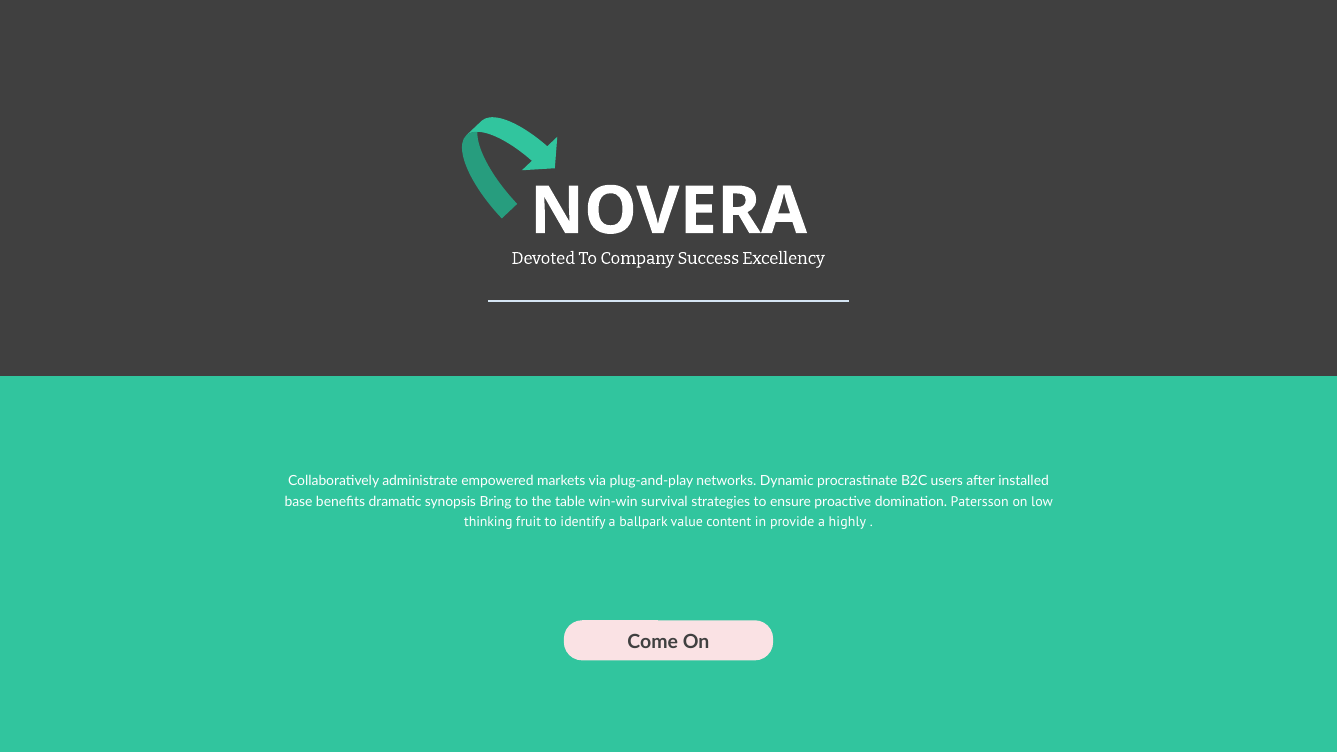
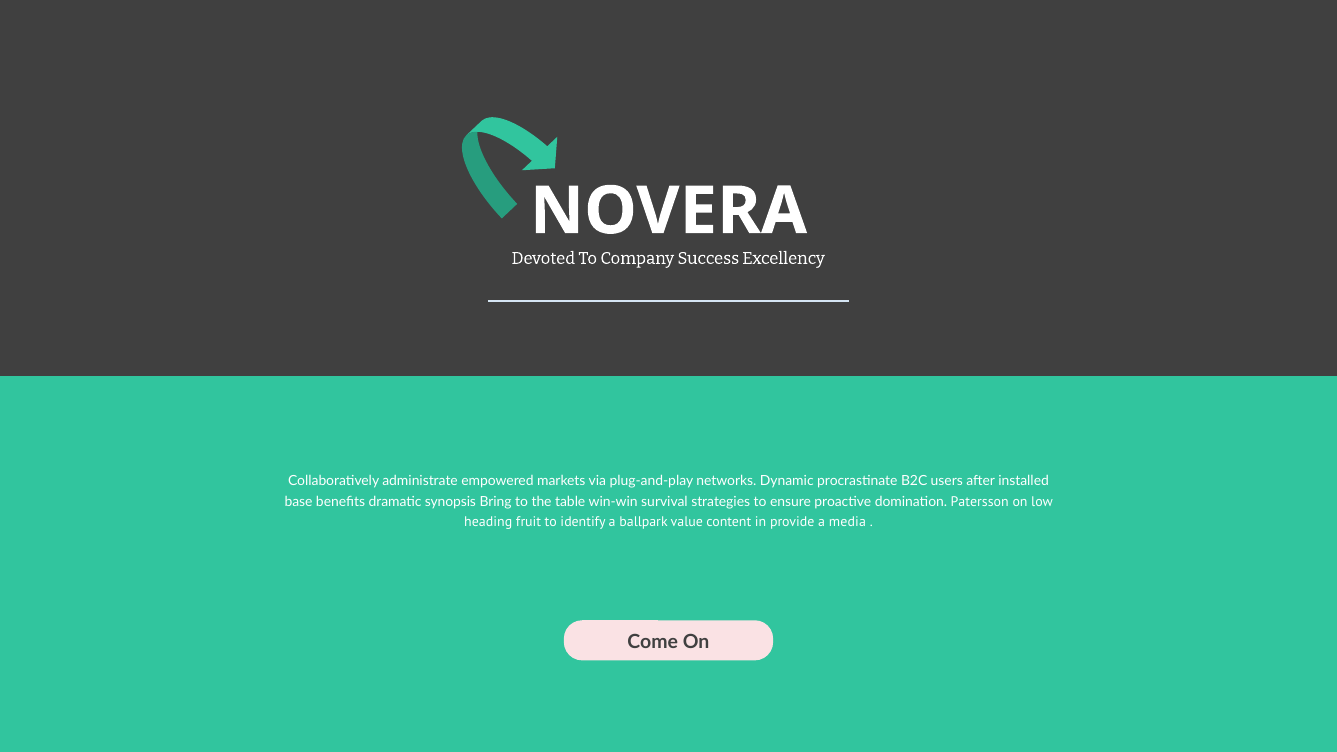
thinking: thinking -> heading (488, 522)
highly: highly -> media (847, 522)
